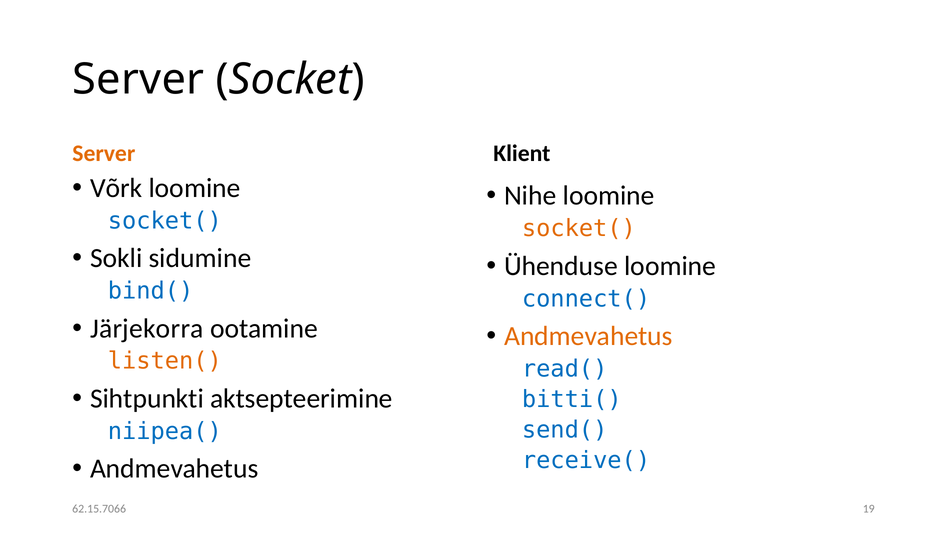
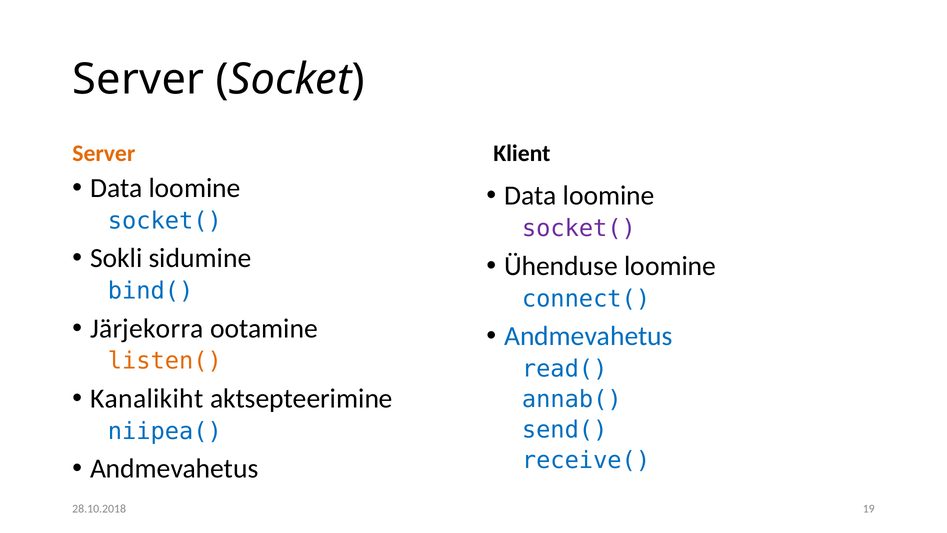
Võrk: Võrk -> Data (116, 188)
Nihe: Nihe -> Data (530, 196)
socket( colour: orange -> purple (579, 228)
Andmevahetus colour: orange -> blue (588, 336)
Sihtpunkti: Sihtpunkti -> Kanalikiht (147, 398)
bitti(: bitti( -> annab( (572, 399)
62.15.7066: 62.15.7066 -> 28.10.2018 (99, 509)
